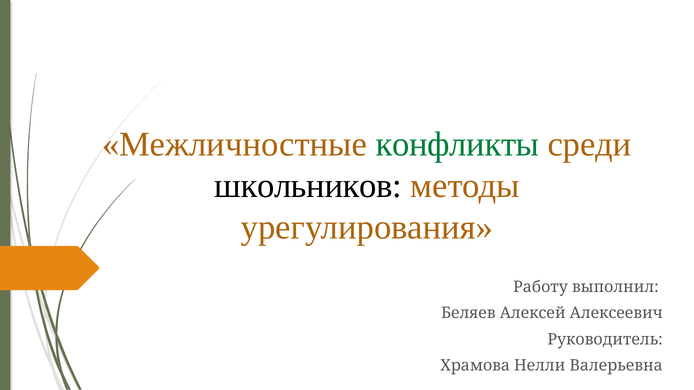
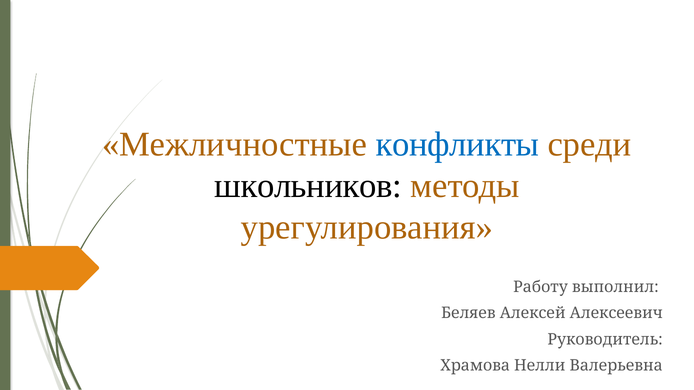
конфликты colour: green -> blue (457, 144)
